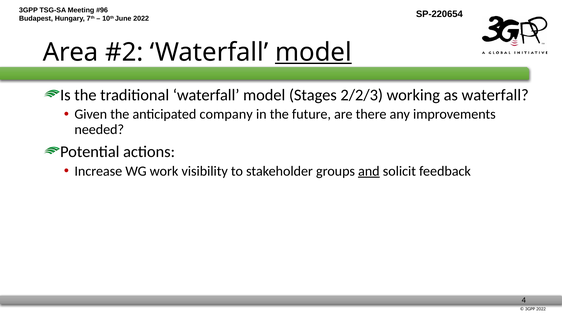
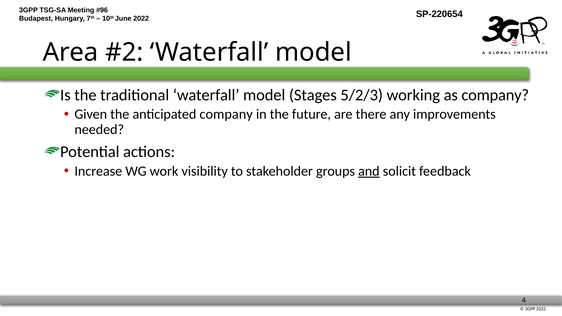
model underline: present -> none (313, 52)
2/2/3: 2/2/3 -> 5/2/3 (362, 95)
as waterfall: waterfall -> company (495, 95)
